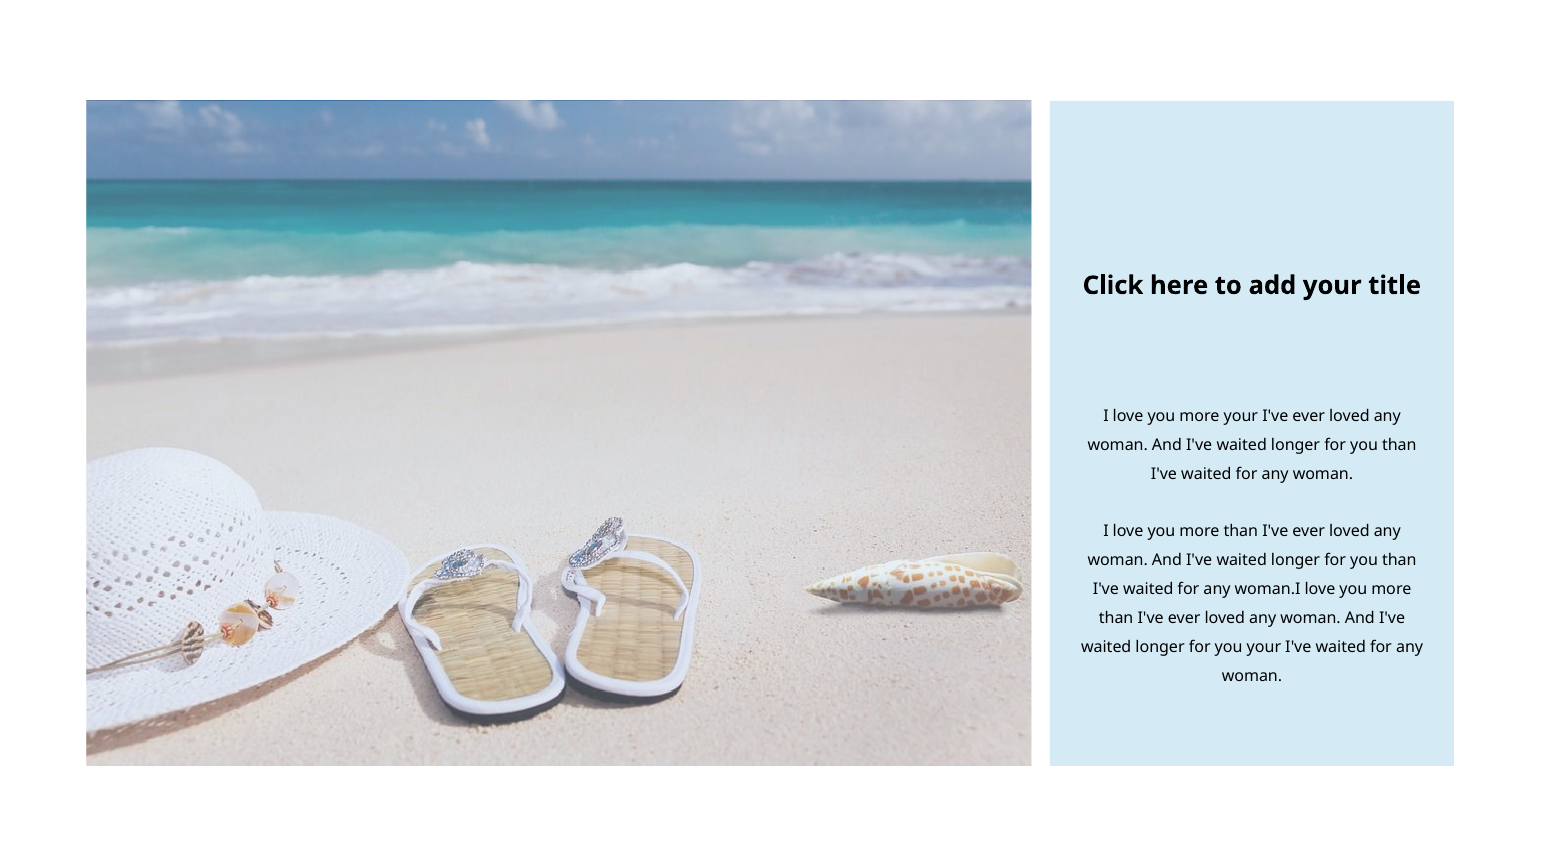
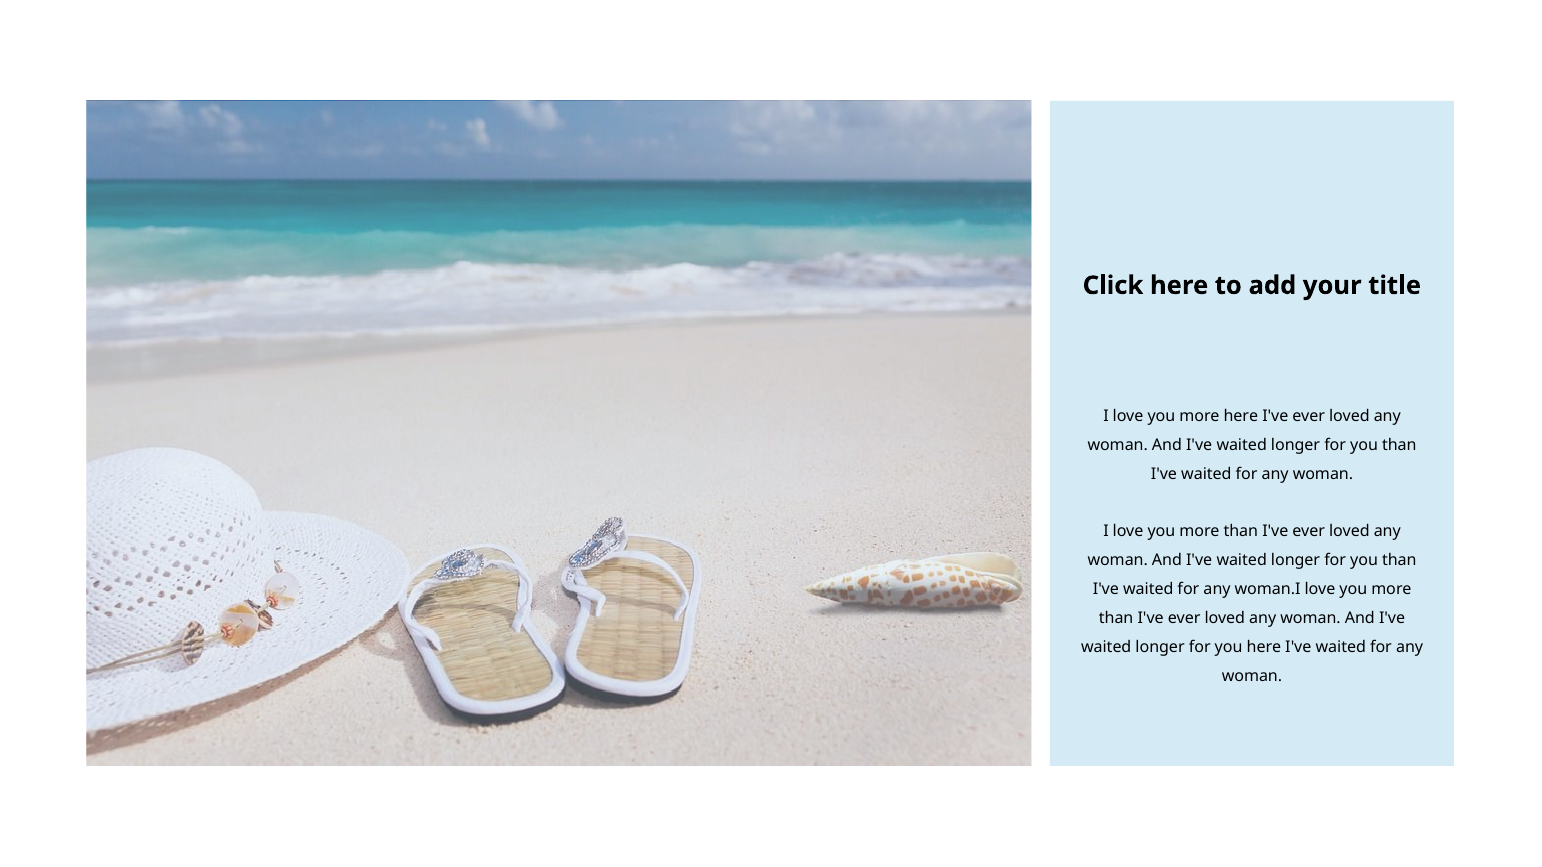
more your: your -> here (1241, 416)
you your: your -> here (1264, 648)
